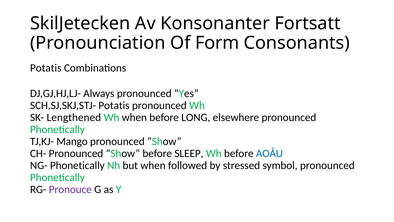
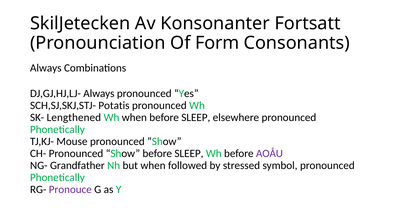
Potatis: Potatis -> Always (46, 68)
when before LONG: LONG -> SLEEP (196, 117)
Mango: Mango -> Mouse (72, 141)
AOÅU colour: blue -> purple (269, 153)
NG- Phonetically: Phonetically -> Grandfather (77, 165)
